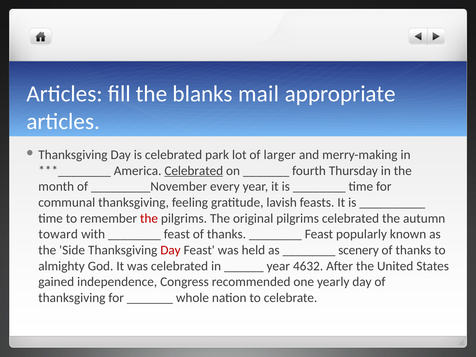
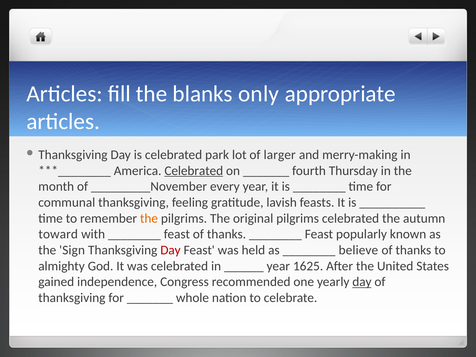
mail: mail -> only (259, 94)
the colour: red -> orange (149, 218)
Side: Side -> Sign (72, 250)
scenery: scenery -> believe (358, 250)
4632: 4632 -> 1625 (308, 266)
day underline: none -> present (362, 282)
